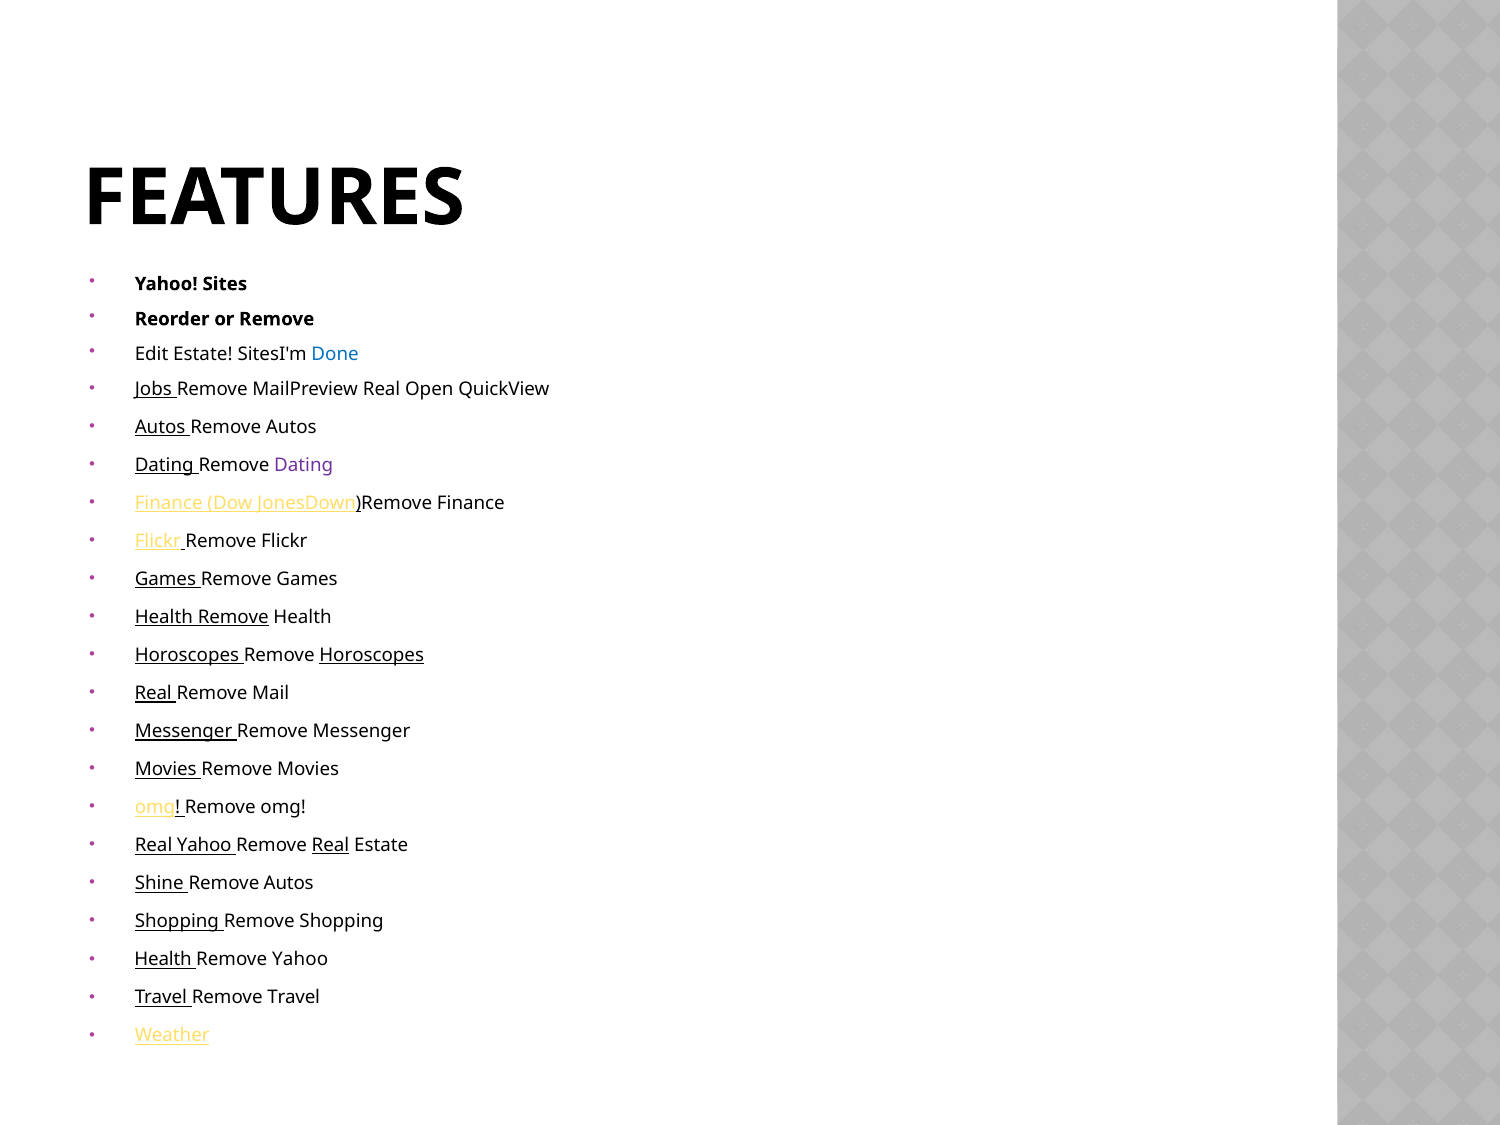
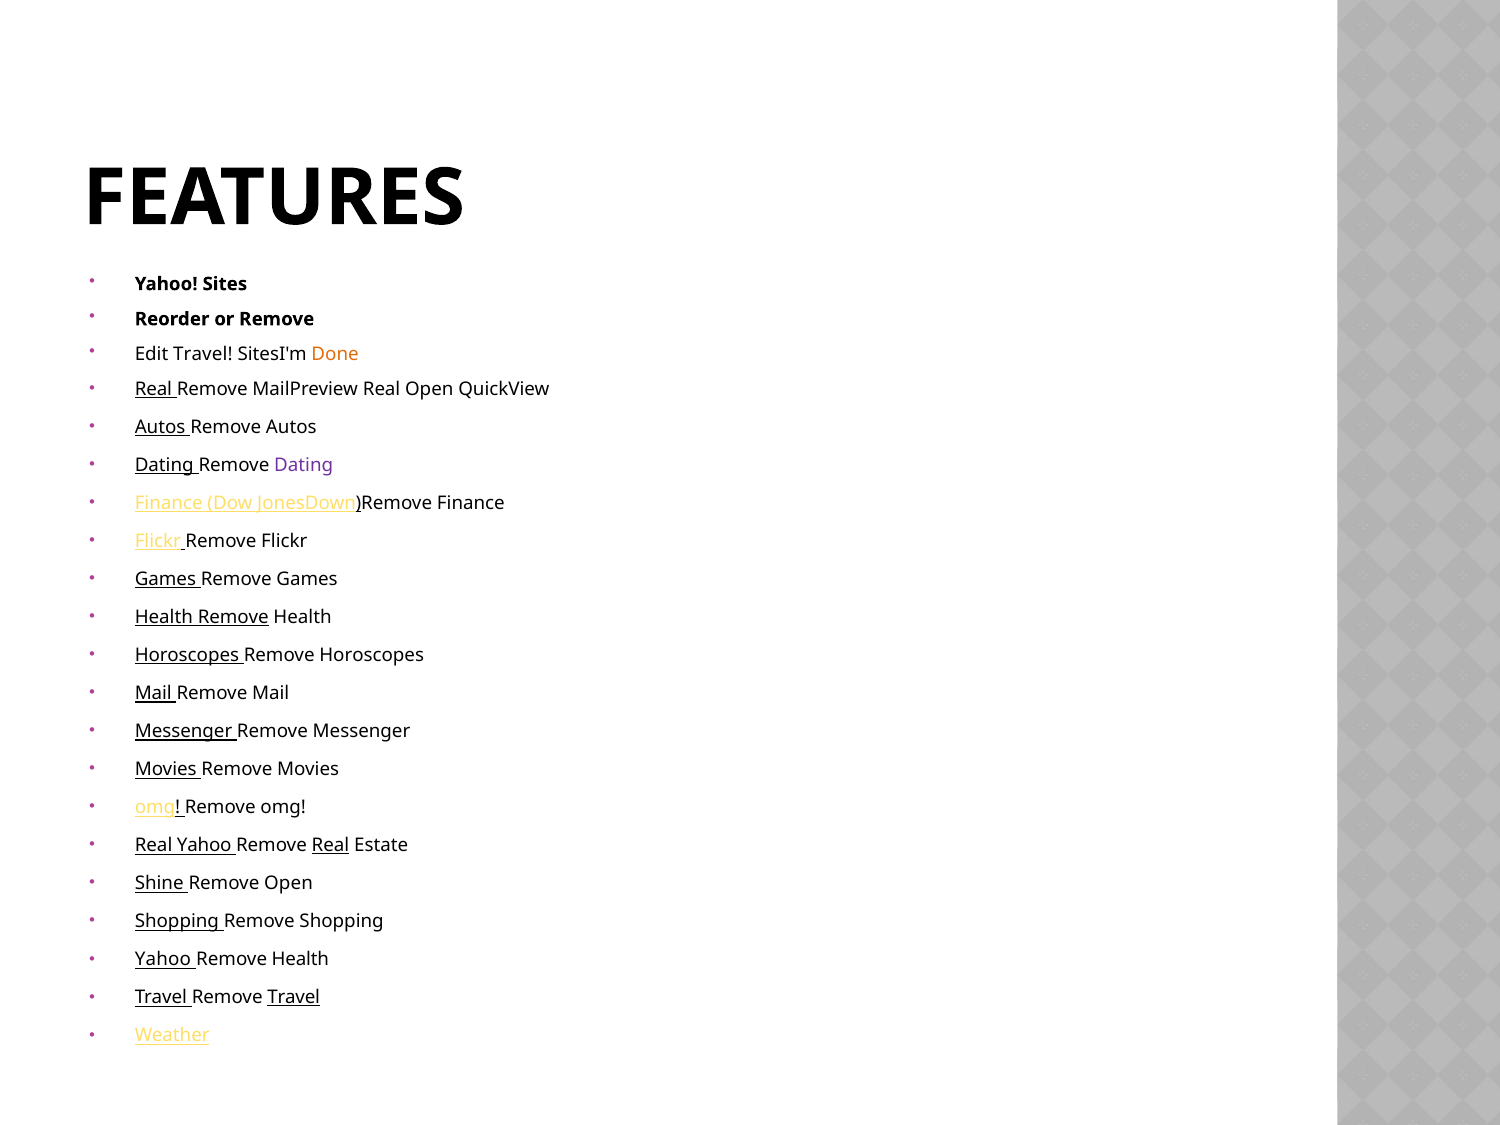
Edit Estate: Estate -> Travel (203, 354)
Done colour: blue -> orange (335, 354)
Jobs: Jobs -> Real (153, 389)
Horoscopes underline: present -> none (372, 655)
Real: Real -> Mail (153, 693)
Shine Remove Autos: Autos -> Open (289, 884)
Health: Health -> Yahoo (163, 960)
Yahoo: Yahoo -> Health (300, 960)
Travel underline: none -> present (294, 998)
